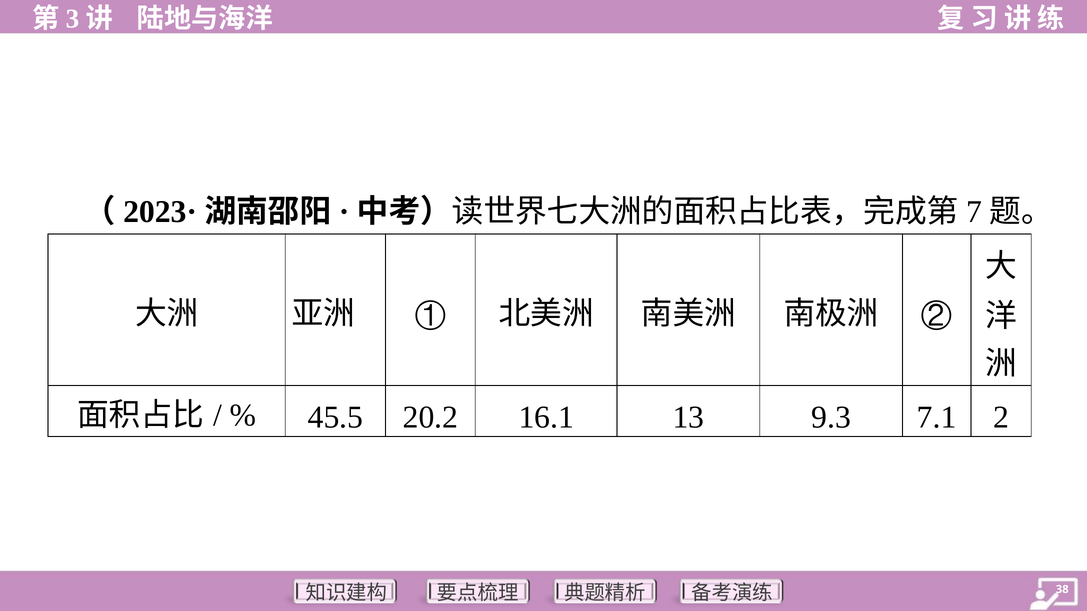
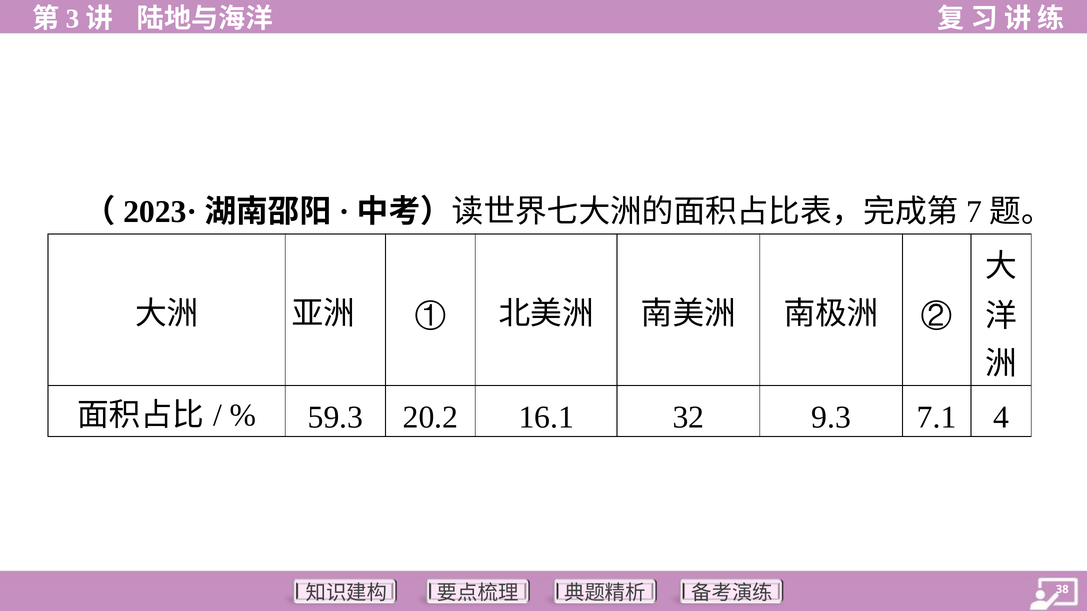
45.5: 45.5 -> 59.3 (336, 418)
13: 13 -> 32 (688, 418)
2: 2 -> 4 (1001, 418)
